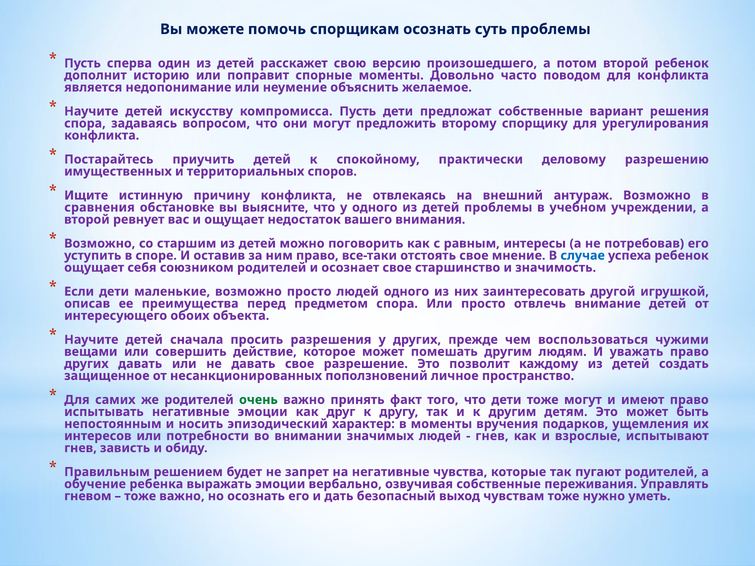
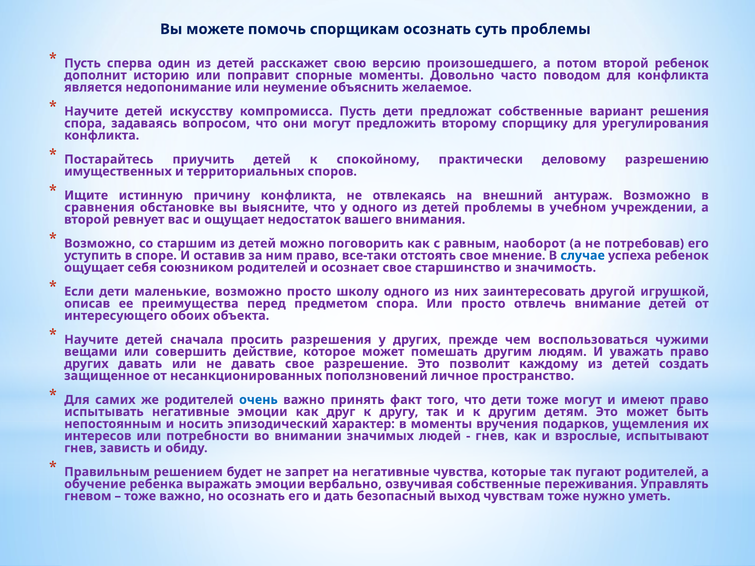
интересы: интересы -> наоборот (535, 244)
просто людей: людей -> школу (358, 292)
очень colour: green -> blue (258, 400)
